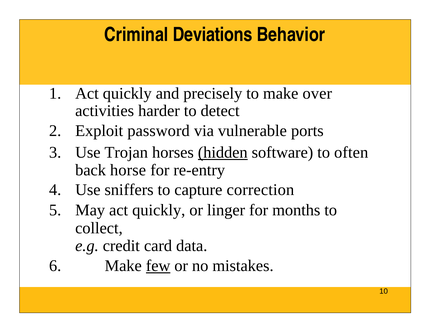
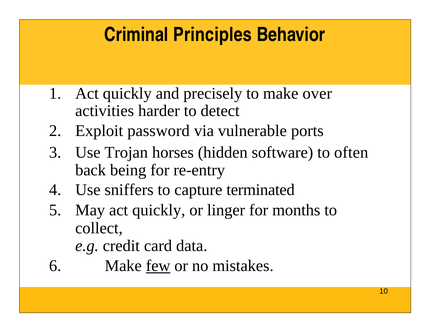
Deviations: Deviations -> Principles (212, 35)
hidden underline: present -> none (223, 153)
horse: horse -> being (128, 170)
correction: correction -> terminated (261, 190)
